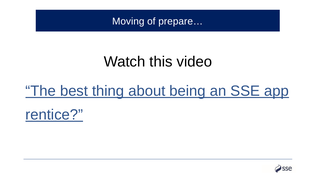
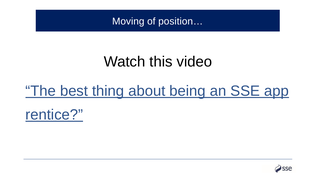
prepare…: prepare… -> position… (181, 21)
